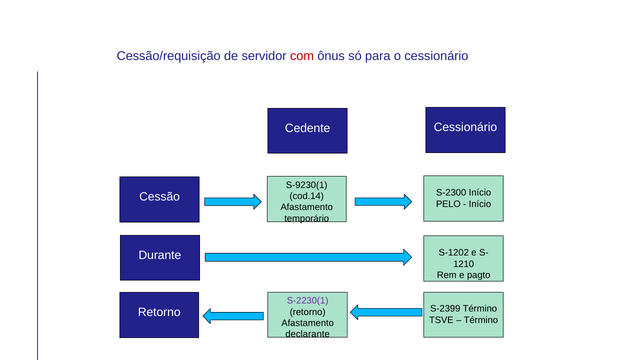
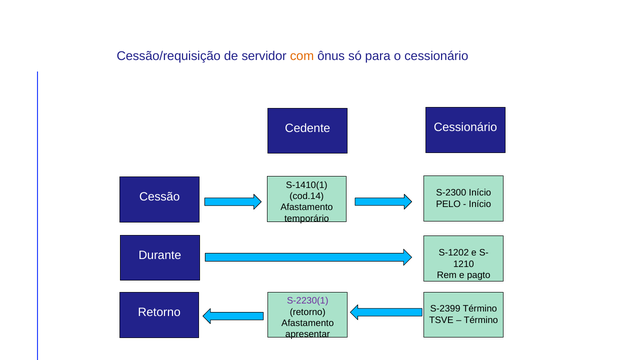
com colour: red -> orange (302, 56)
S-9230(1: S-9230(1 -> S-1410(1 (307, 185)
declarante: declarante -> apresentar (308, 334)
